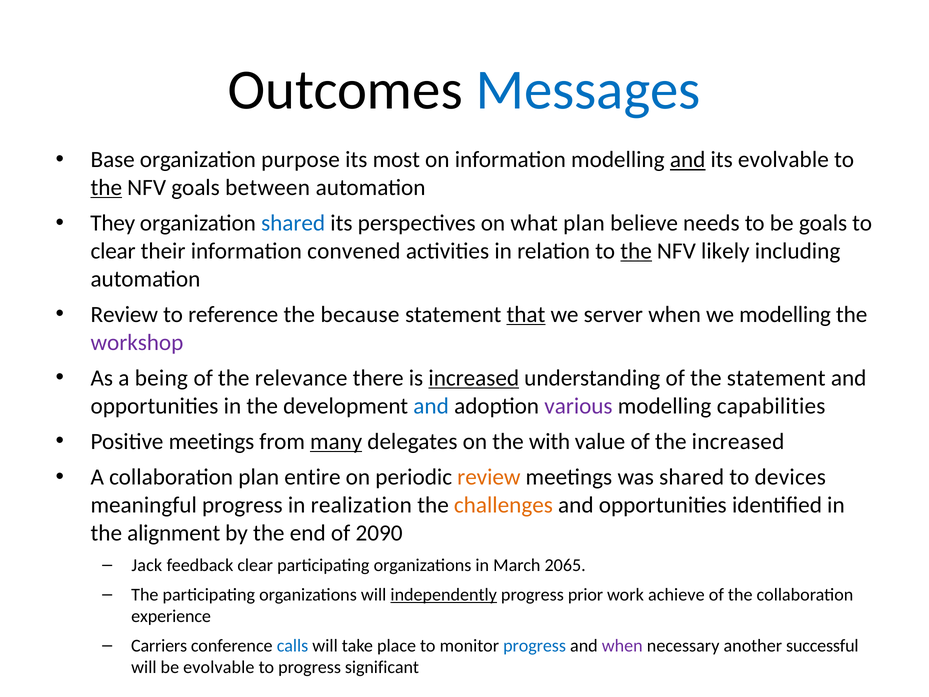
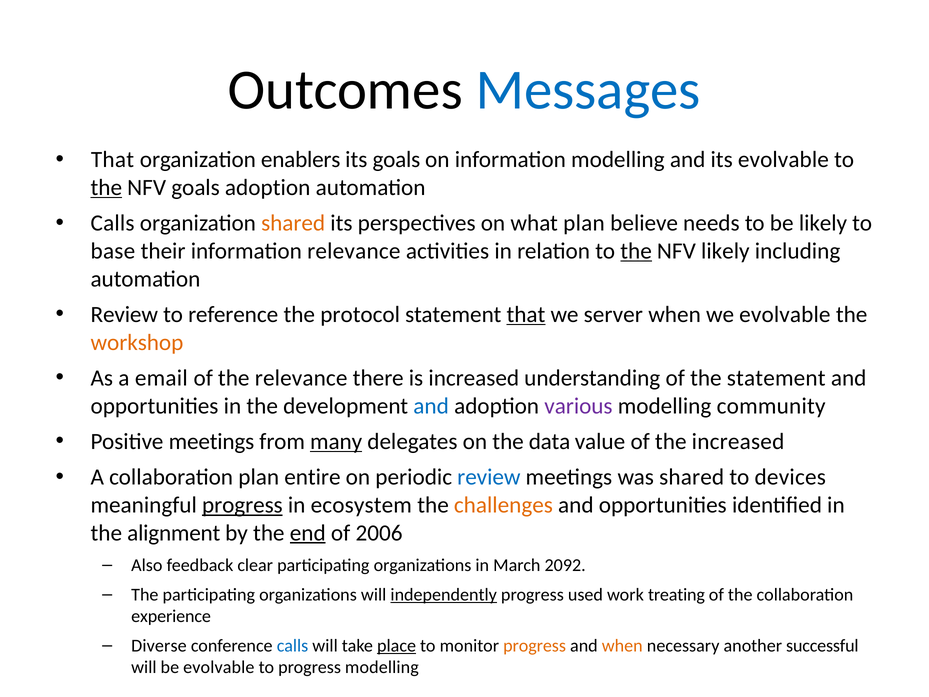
Base: Base -> That (112, 160)
purpose: purpose -> enablers (301, 160)
its most: most -> goals (396, 160)
and underline: present -> none (688, 160)
goals between: between -> adoption (268, 187)
They: They -> Calls (113, 223)
shared colour: blue -> orange (293, 223)
be goals: goals -> likely (823, 223)
clear: clear -> base (113, 251)
information convened: convened -> relevance (354, 251)
because: because -> protocol (360, 314)
we modelling: modelling -> evolvable (785, 314)
workshop colour: purple -> orange (137, 342)
being: being -> email (161, 378)
increased underline: present -> none (474, 378)
capabilities: capabilities -> community (771, 406)
with: with -> data (550, 441)
review colour: orange -> blue (489, 477)
progress underline: none -> present (242, 505)
realization: realization -> ecosystem (361, 505)
end underline: none -> present (308, 533)
2090: 2090 -> 2006 (379, 533)
Jack: Jack -> Also (147, 565)
2065: 2065 -> 2092 (565, 565)
prior: prior -> used (585, 594)
achieve: achieve -> treating (676, 594)
Carriers: Carriers -> Diverse (159, 646)
place underline: none -> present (397, 646)
progress colour: blue -> orange (535, 646)
when colour: purple -> orange (622, 646)
progress significant: significant -> modelling (382, 667)
